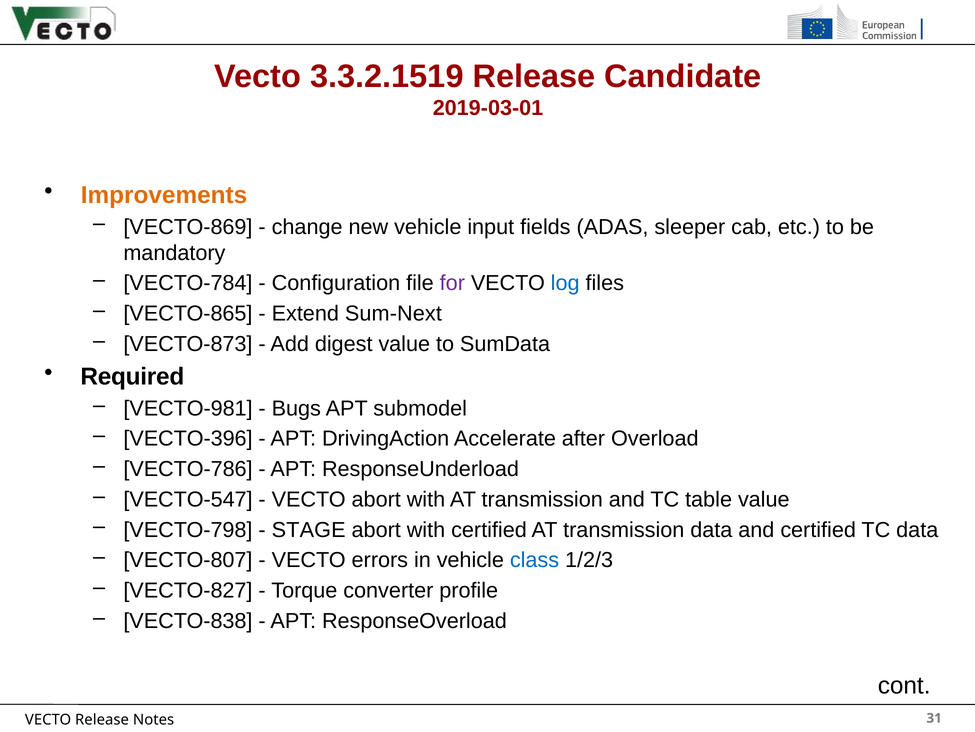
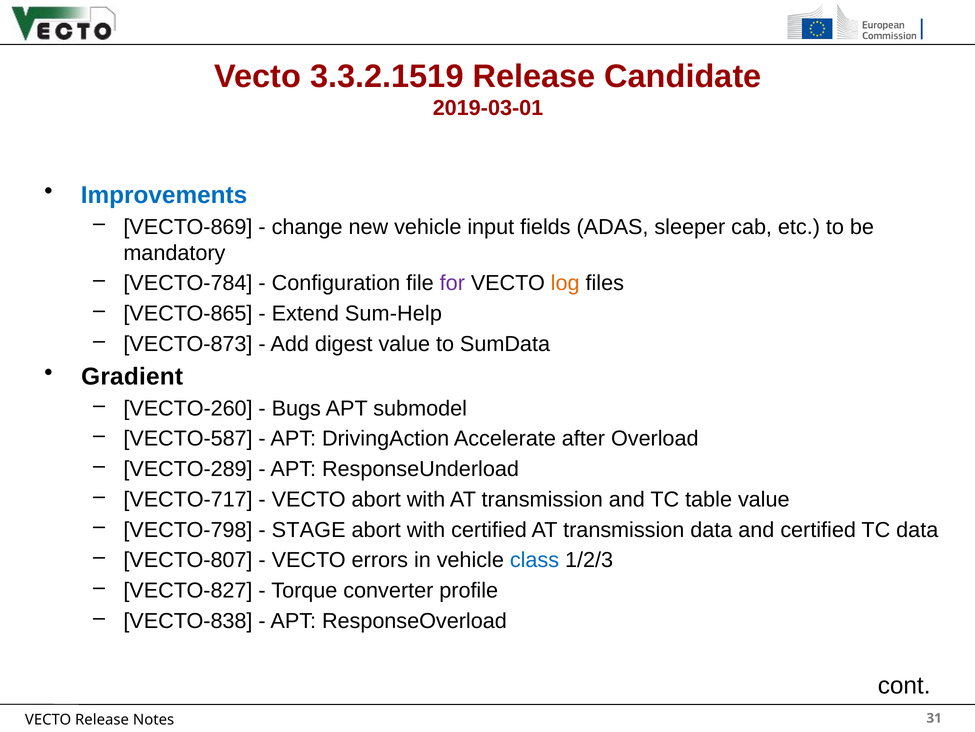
Improvements colour: orange -> blue (164, 195)
log colour: blue -> orange (565, 283)
Sum-Next: Sum-Next -> Sum-Help (393, 313)
Required: Required -> Gradient (132, 376)
VECTO-981: VECTO-981 -> VECTO-260 (188, 408)
VECTO-396: VECTO-396 -> VECTO-587 (188, 438)
VECTO-786: VECTO-786 -> VECTO-289 (188, 469)
VECTO-547: VECTO-547 -> VECTO-717 (188, 499)
